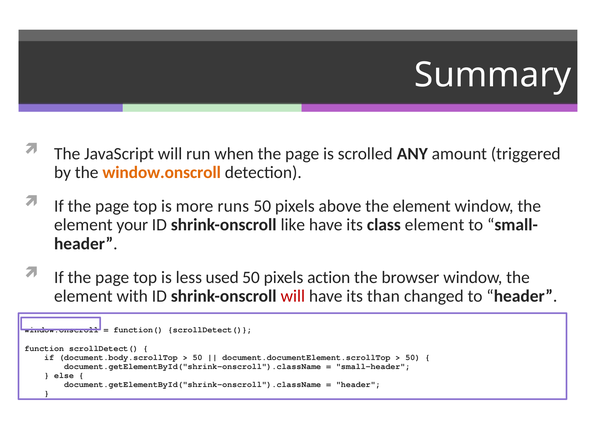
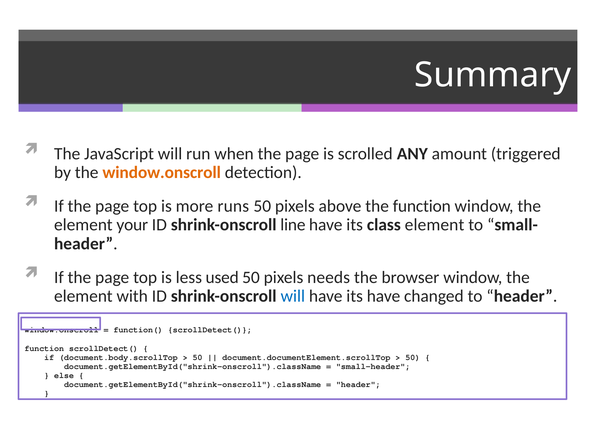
above the element: element -> function (422, 206)
like: like -> line (293, 225)
action: action -> needs (329, 277)
will colour: red -> blue (293, 296)
its than: than -> have (384, 296)
